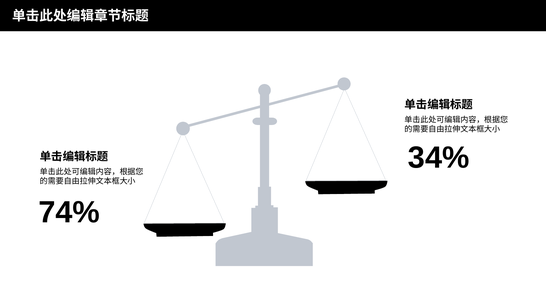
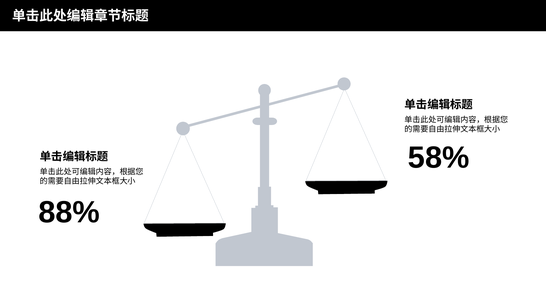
34%: 34% -> 58% (439, 158)
74%: 74% -> 88% (69, 212)
